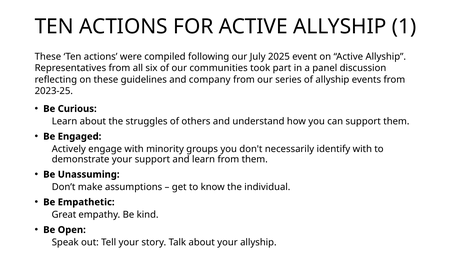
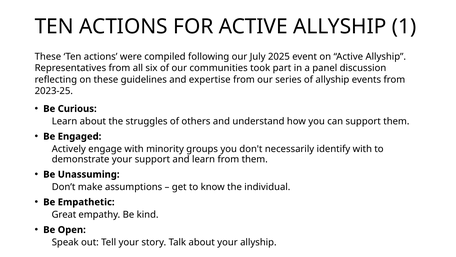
company: company -> expertise (210, 79)
